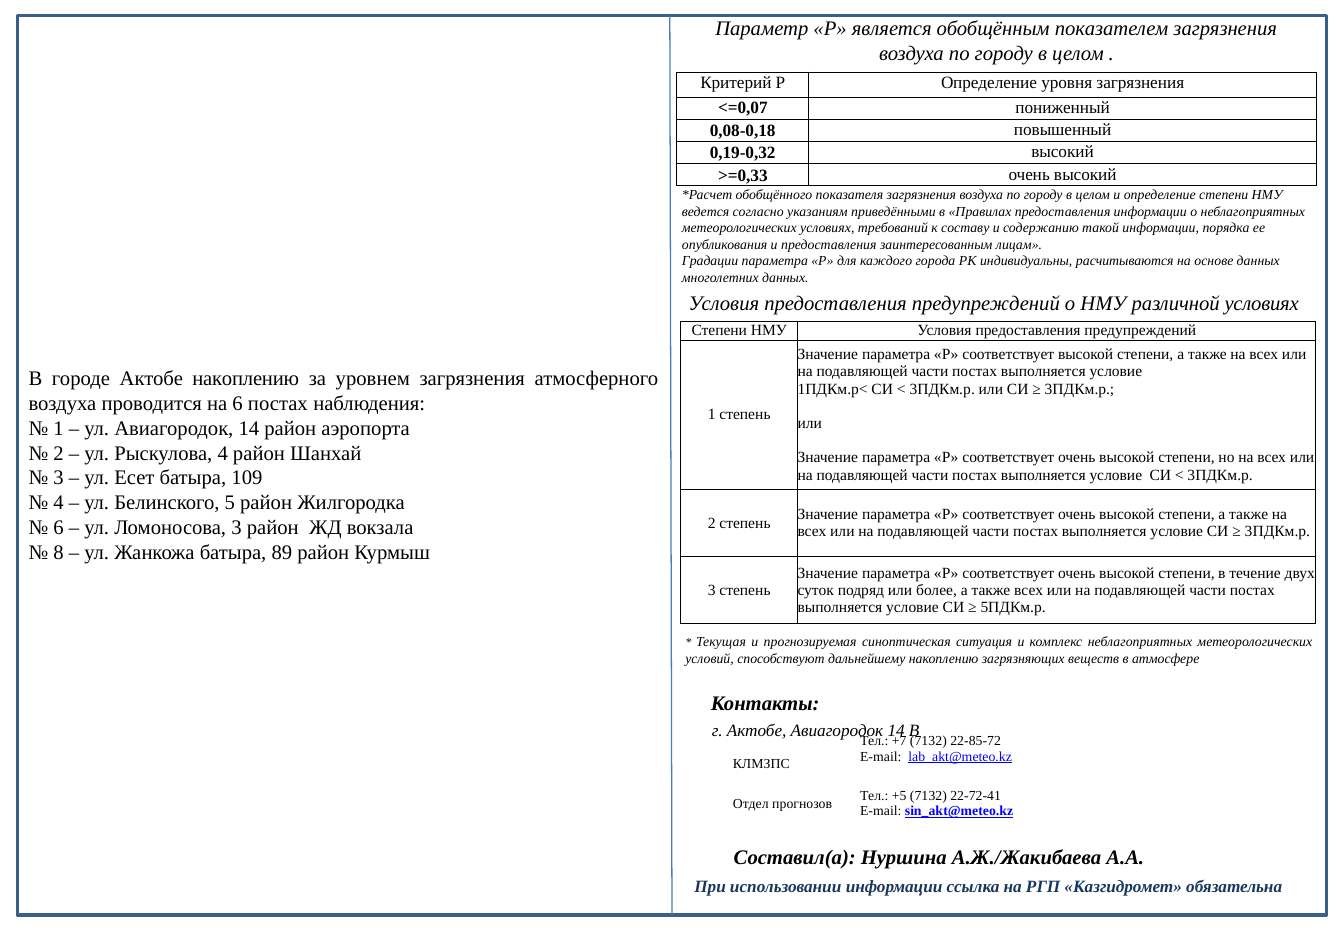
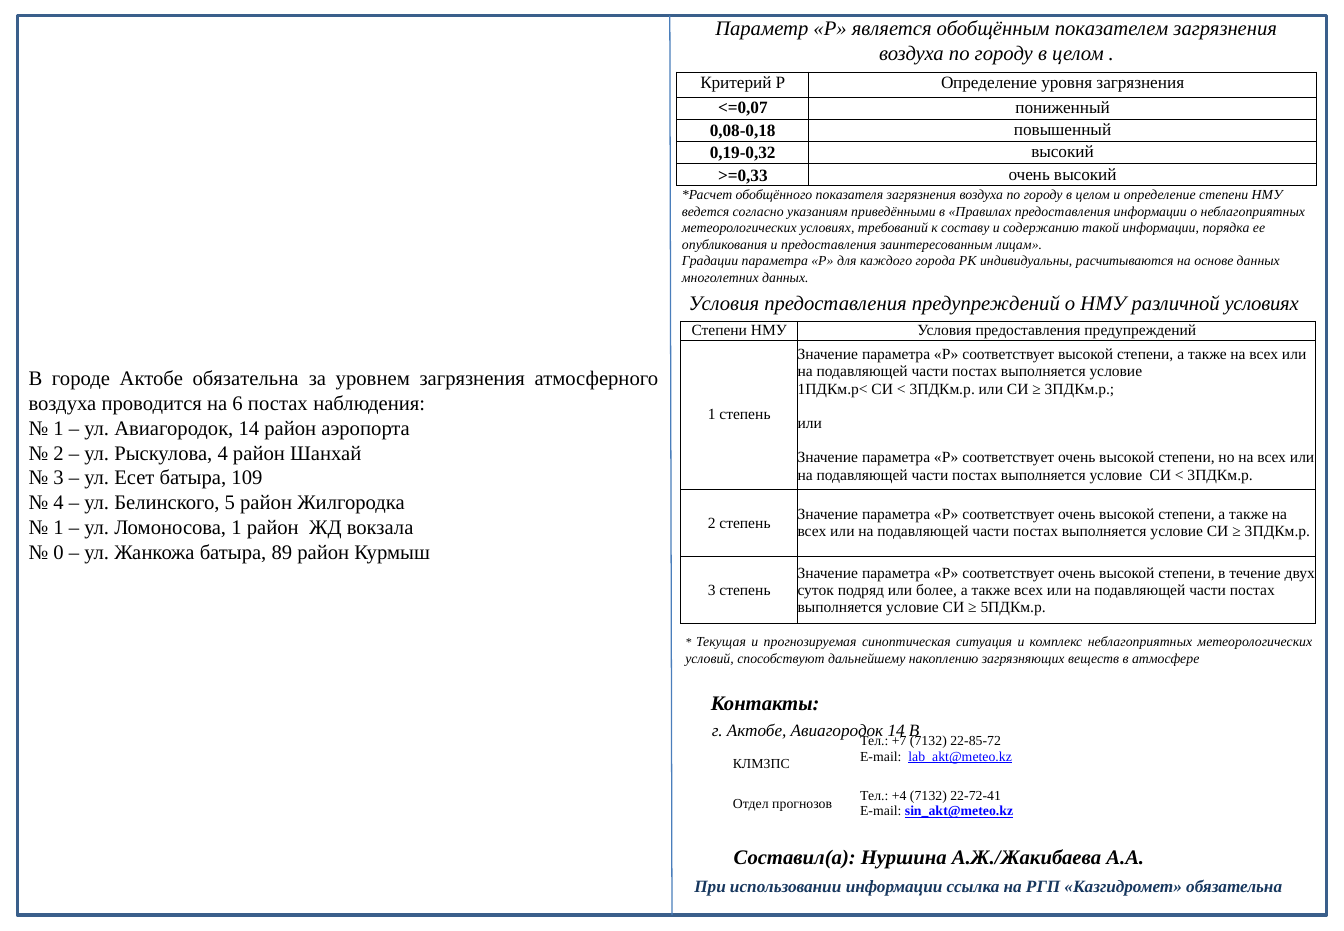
Актобе накоплению: накоплению -> обязательна (246, 379)
6: 6 -> 1 (59, 527)
Ломоносова 3: 3 -> 1 (236, 527)
8: 8 -> 0 (59, 552)
+5: +5 -> +4 (899, 795)
